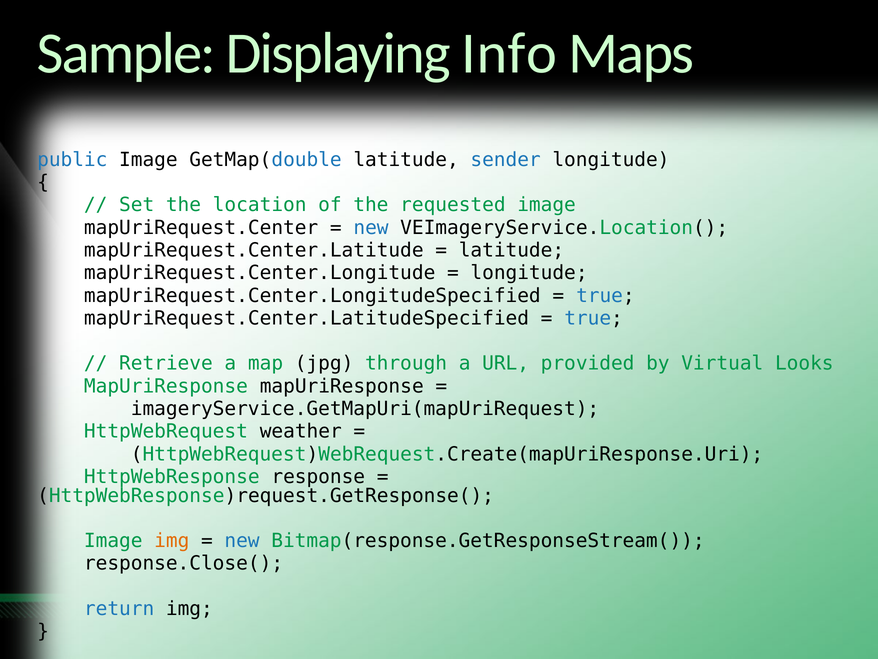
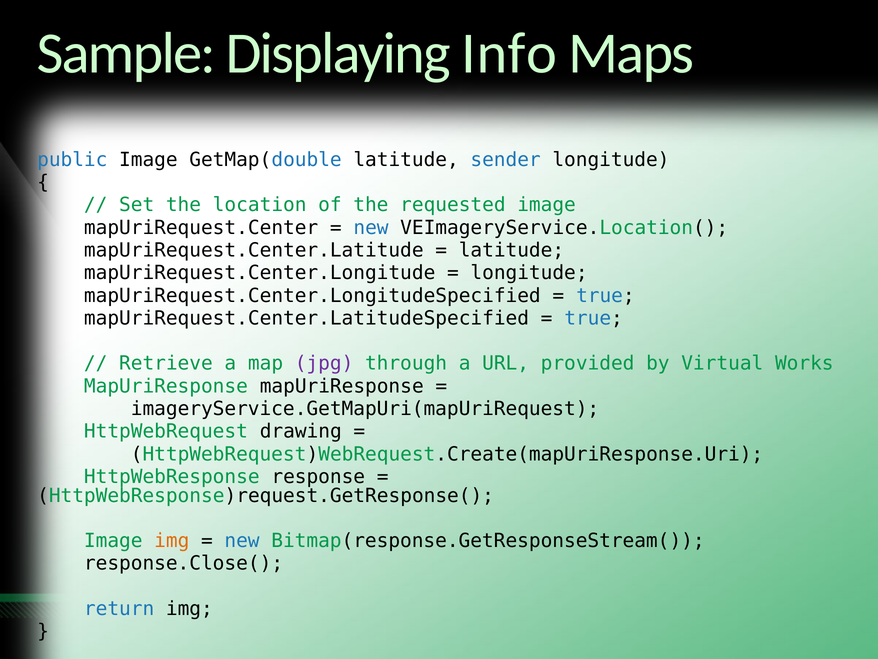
jpg colour: black -> purple (324, 363)
Looks: Looks -> Works (804, 363)
weather: weather -> drawing (301, 431)
